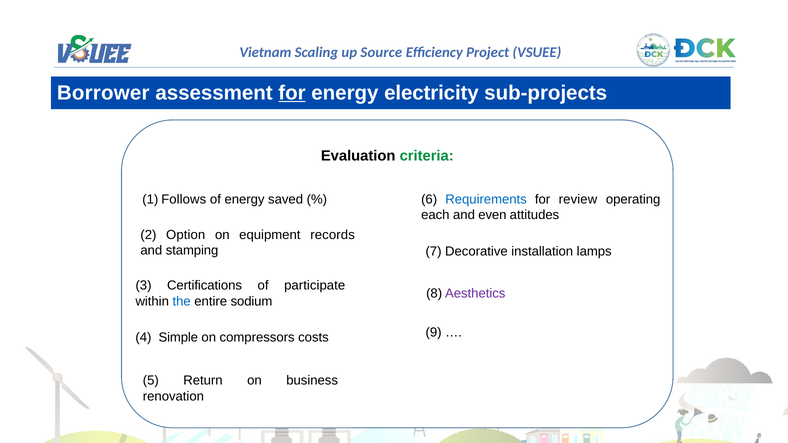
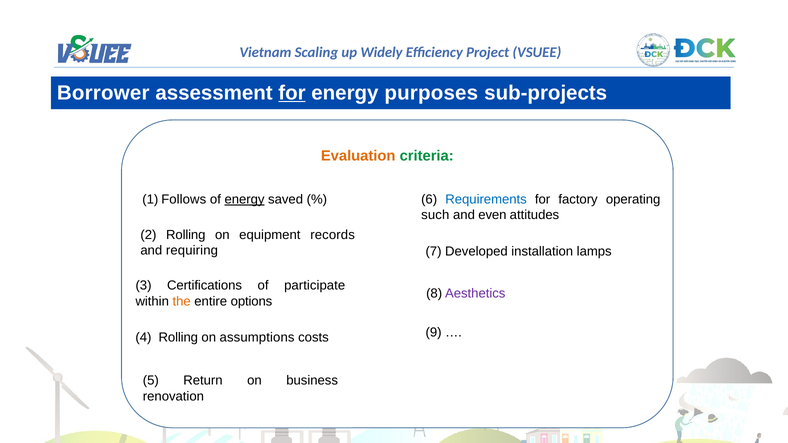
Source: Source -> Widely (381, 53)
electricity: electricity -> purposes (431, 93)
Evaluation colour: black -> orange (358, 156)
energy underline: none -> present (245, 199)
review: review -> factory (578, 199)
each: each -> such (435, 215)
2 Option: Option -> Rolling (186, 235)
stamping: stamping -> requiring (192, 251)
Decorative: Decorative -> Developed (476, 252)
the colour: blue -> orange (182, 301)
sodium: sodium -> options (251, 301)
4 Simple: Simple -> Rolling (178, 338)
compressors: compressors -> assumptions (257, 338)
